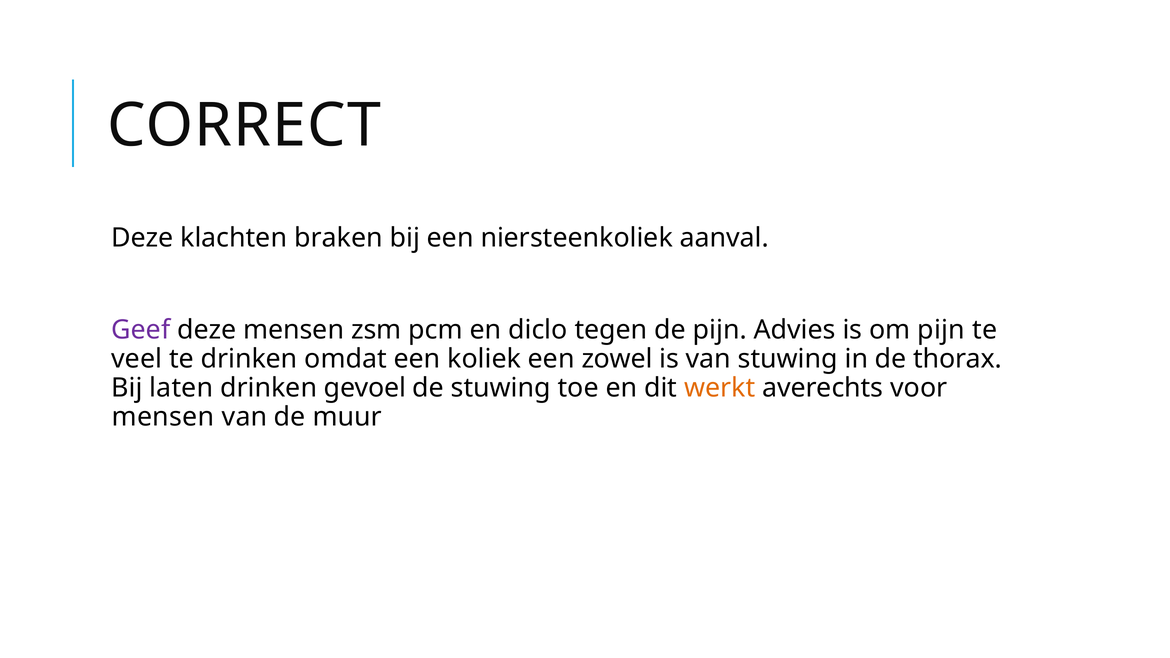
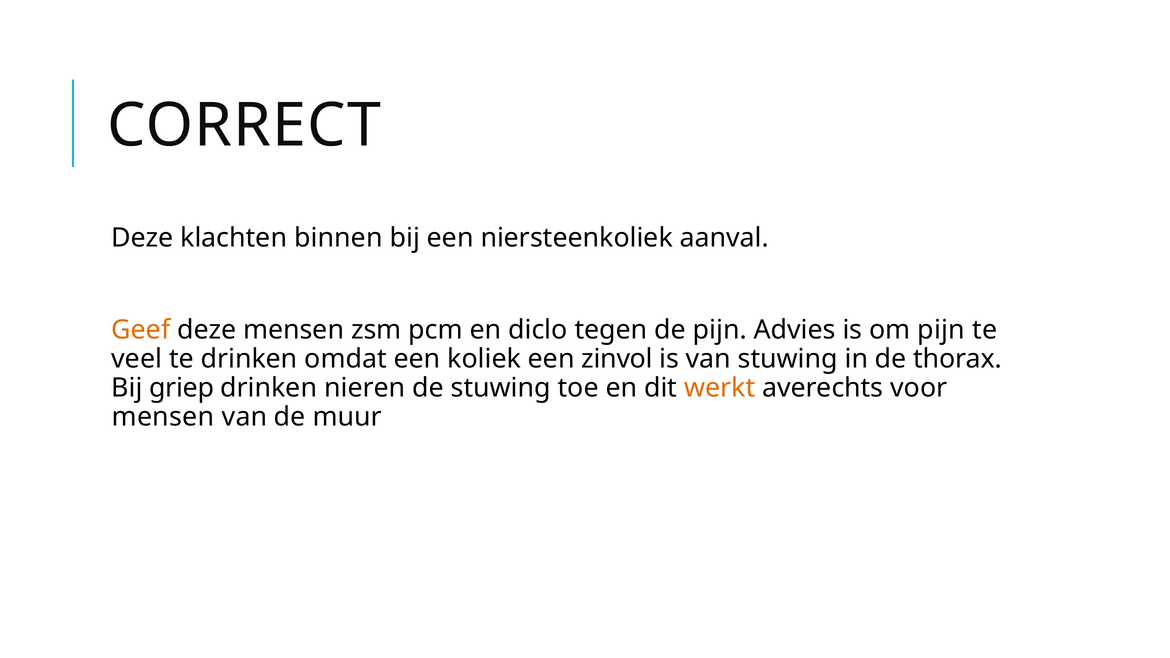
braken: braken -> binnen (338, 238)
Geef colour: purple -> orange (141, 330)
zowel: zowel -> zinvol (617, 359)
laten: laten -> griep (182, 388)
gevoel: gevoel -> nieren (365, 388)
